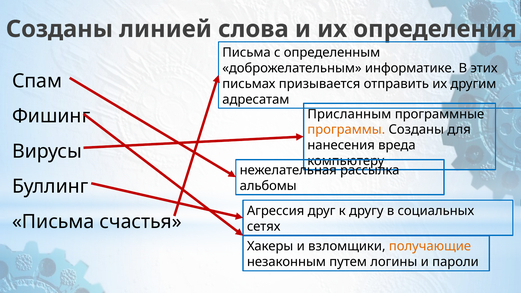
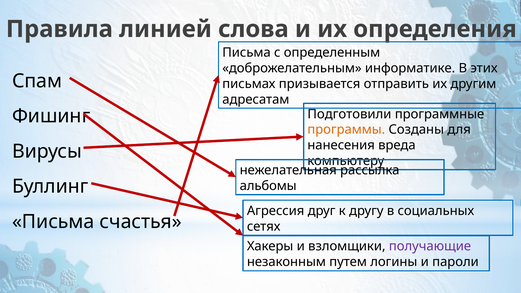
Созданы: Созданы -> Правила (59, 29)
Присланным: Присланным -> Подготовили (349, 114)
получающие colour: orange -> purple (430, 246)
